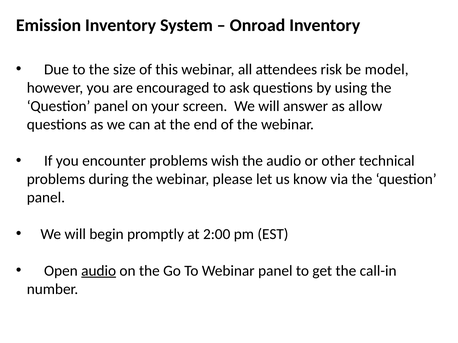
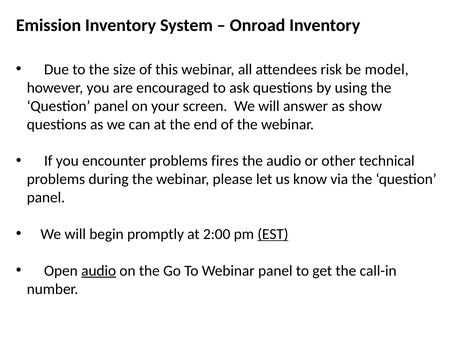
allow: allow -> show (365, 106)
wish: wish -> fires (225, 161)
EST underline: none -> present (273, 234)
